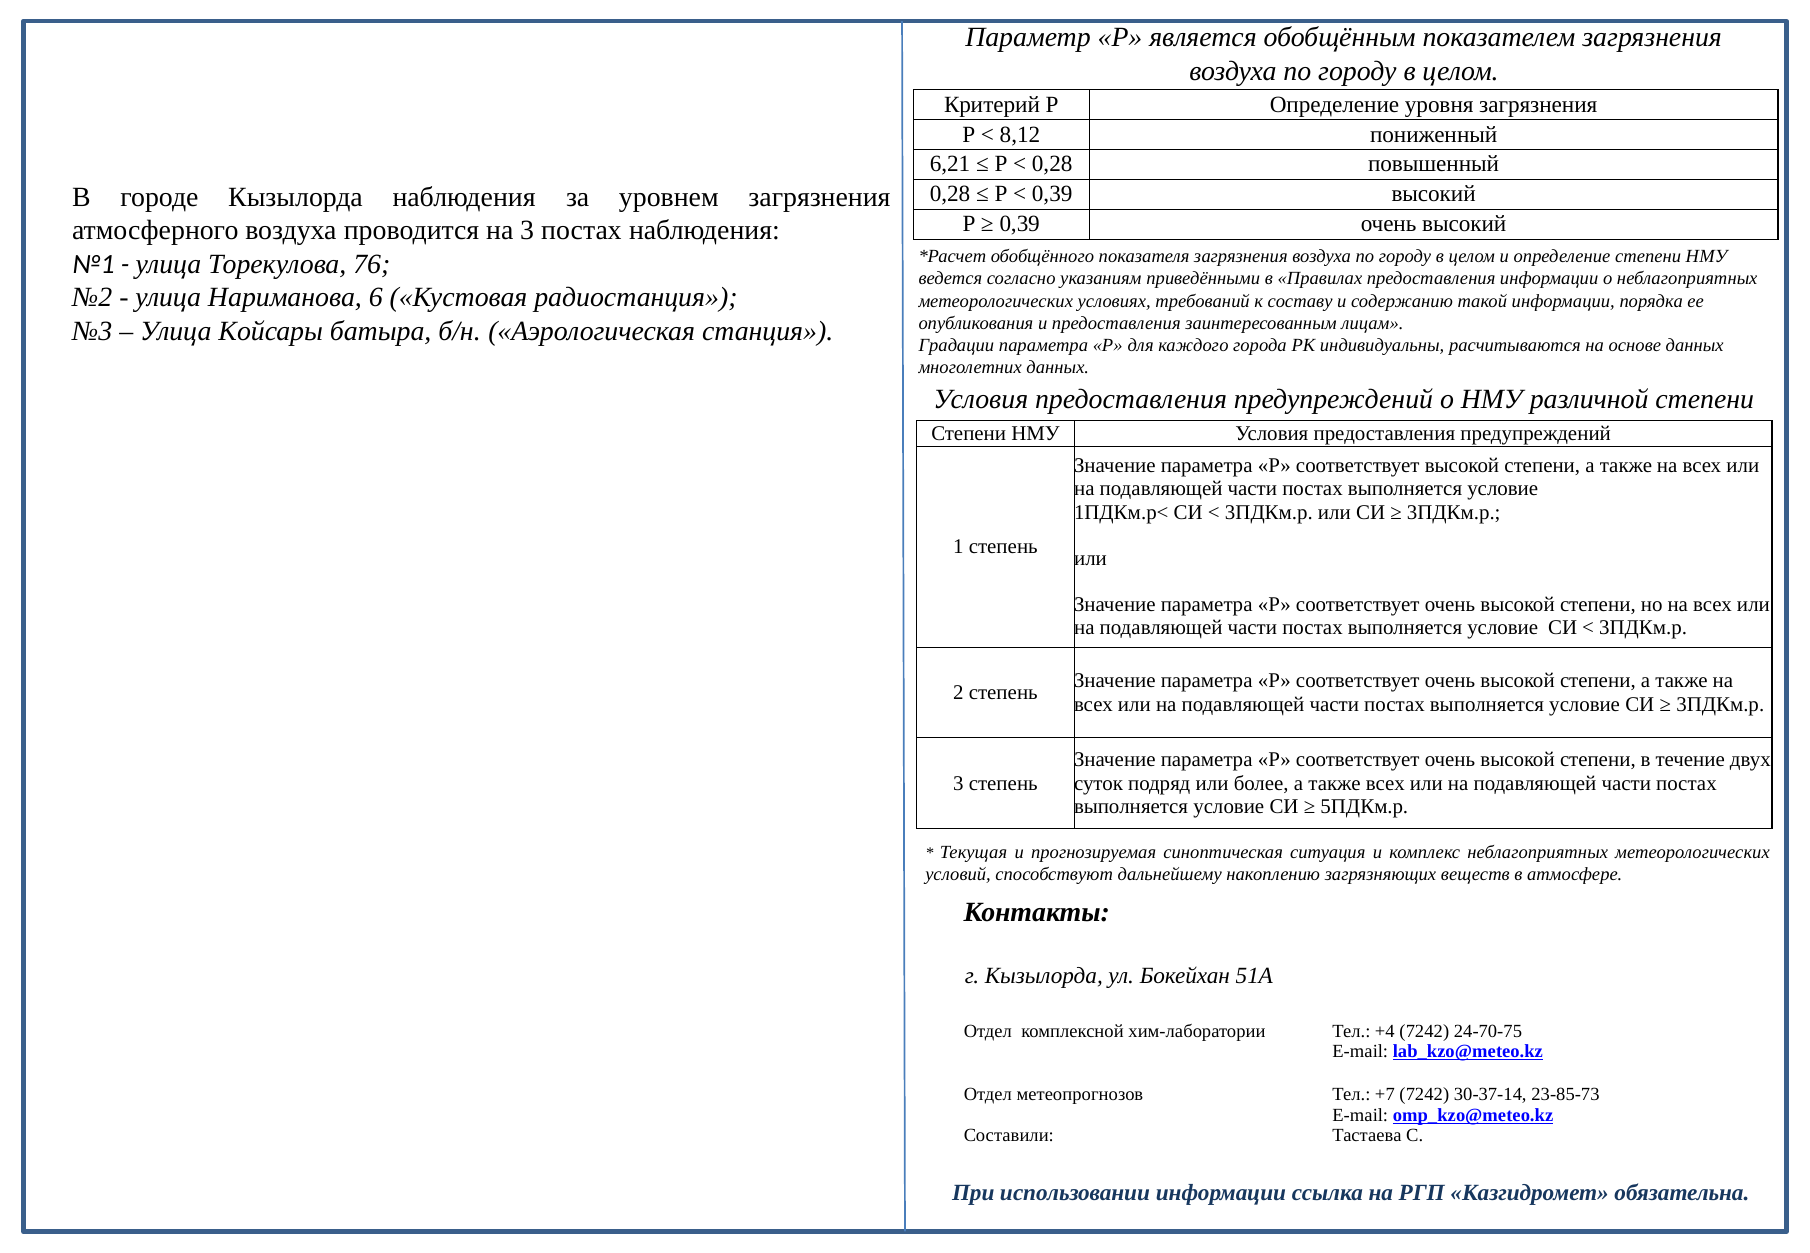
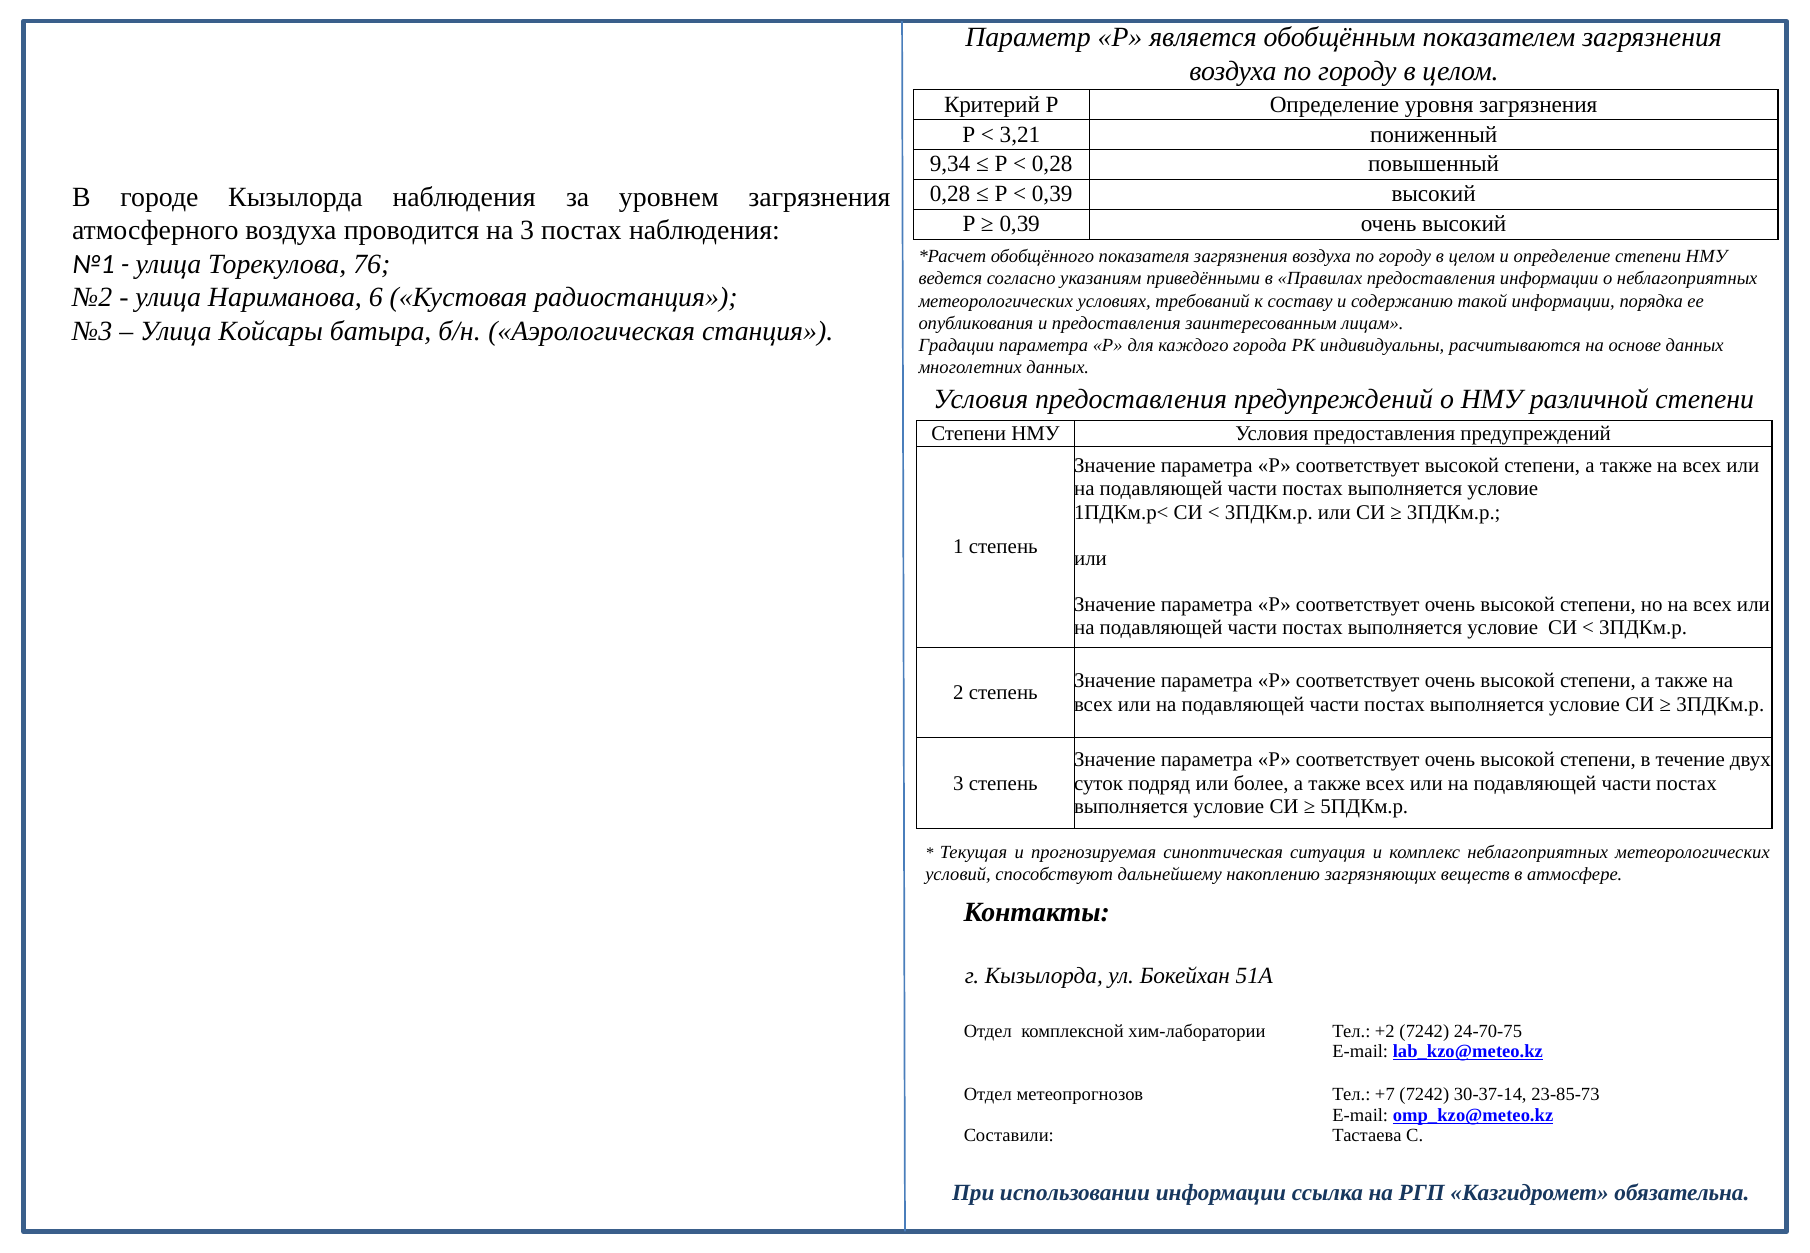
8,12: 8,12 -> 3,21 (1020, 134)
6,21: 6,21 -> 9,34 (950, 164)
+4: +4 -> +2 (1385, 1031)
